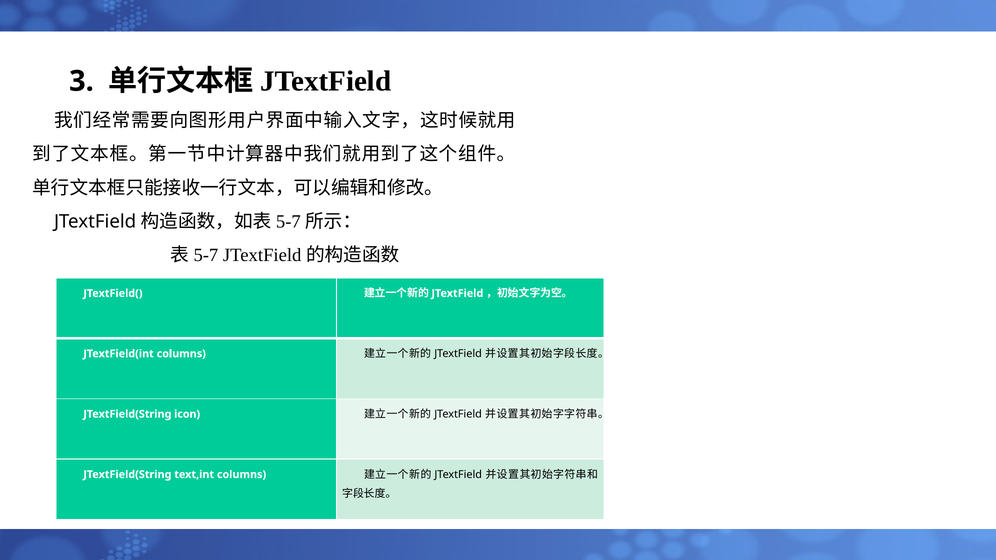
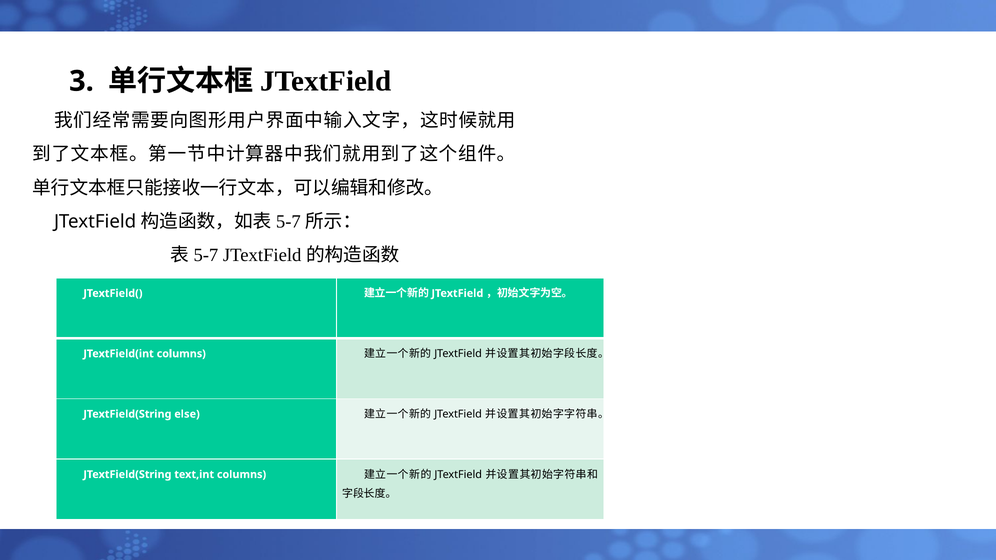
icon: icon -> else (187, 414)
